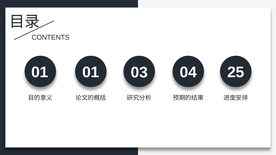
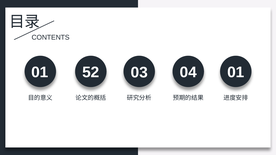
01 01: 01 -> 52 (91, 72)
04 25: 25 -> 01 (236, 72)
